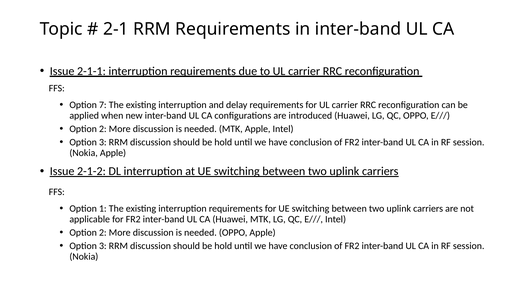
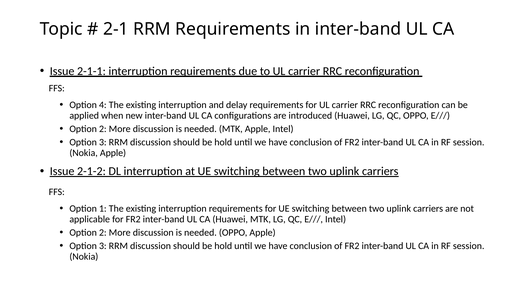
7: 7 -> 4 (103, 105)
